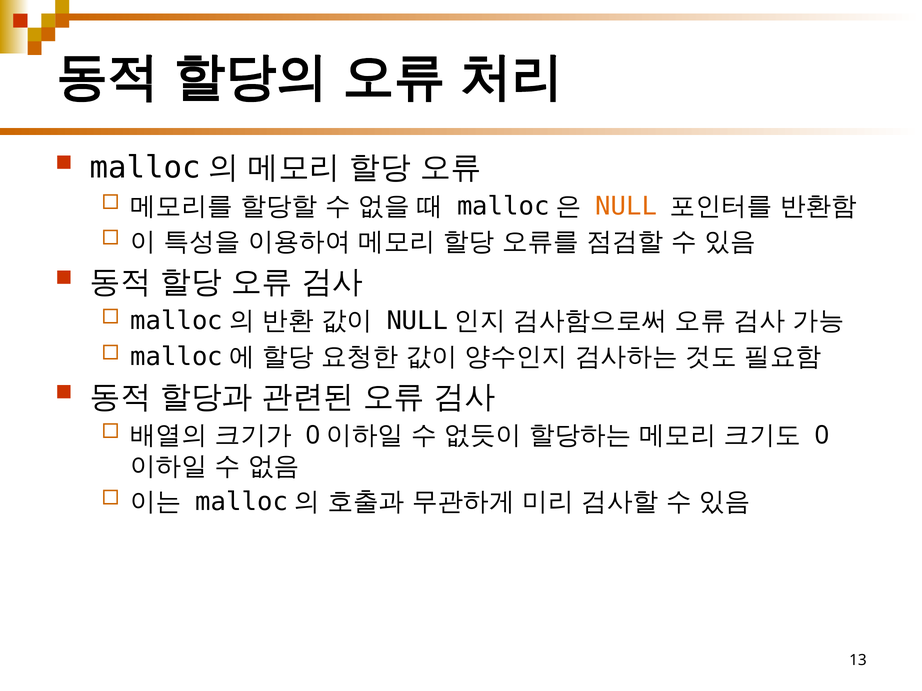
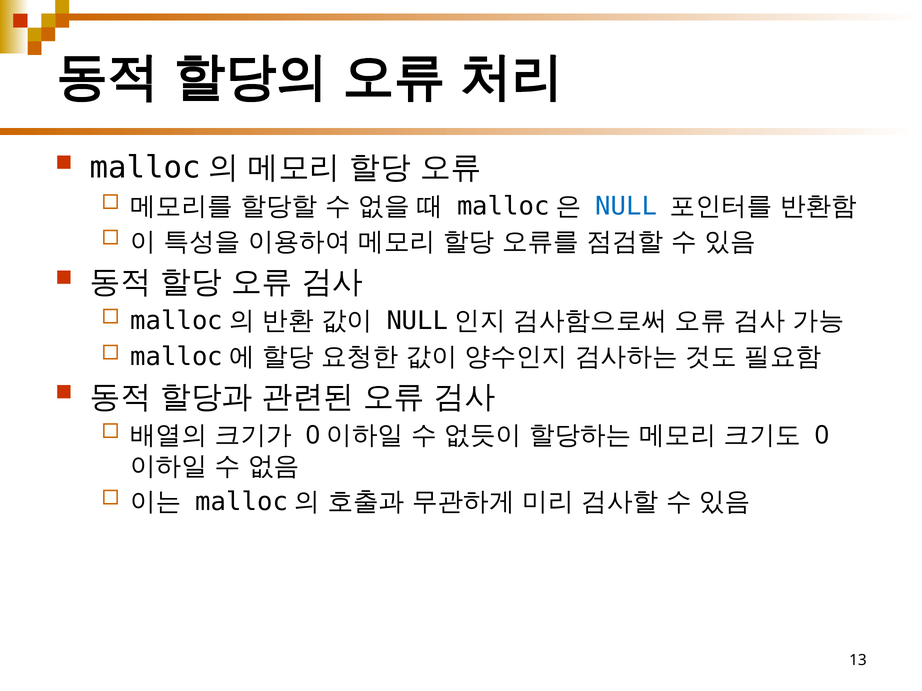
NULL colour: orange -> blue (626, 206)
